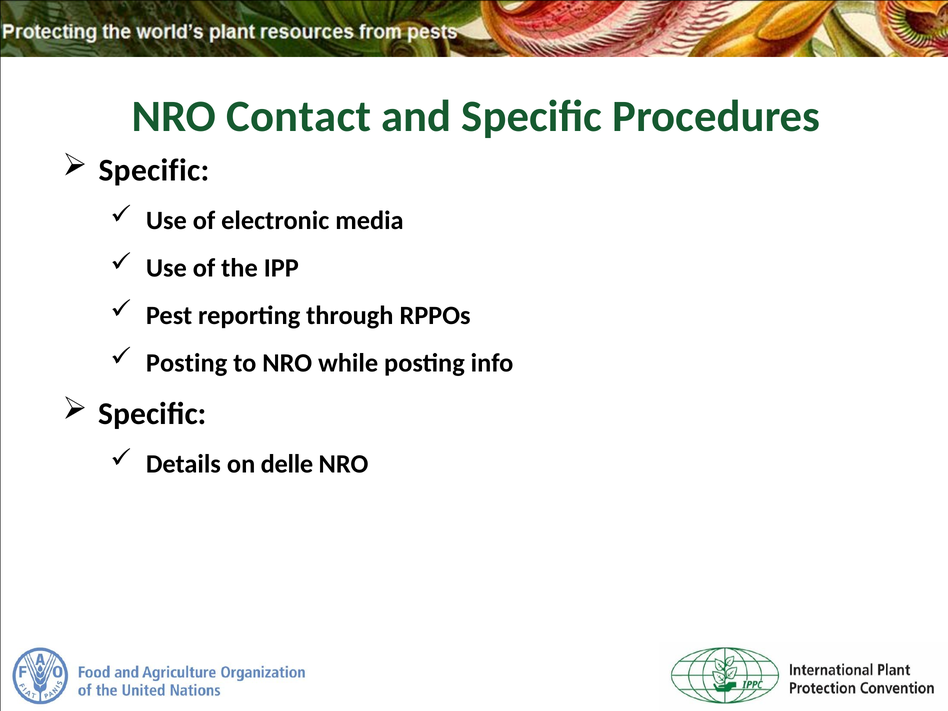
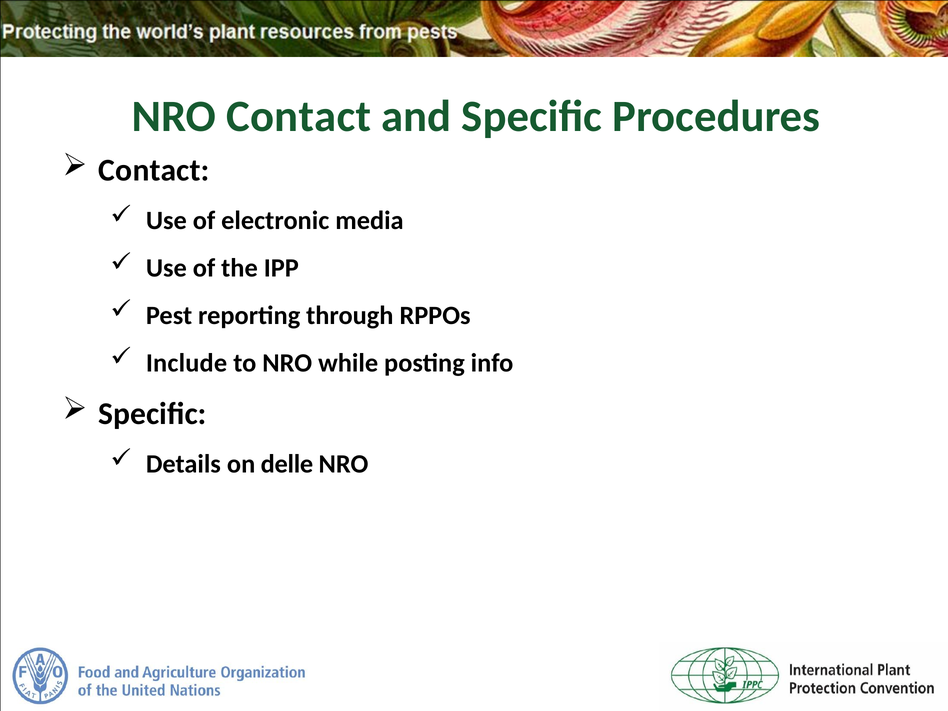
Specific: Specific -> Contact (154, 170)
Posting: Posting -> Include (187, 363)
